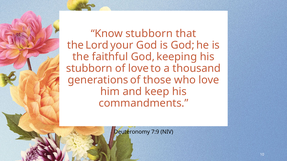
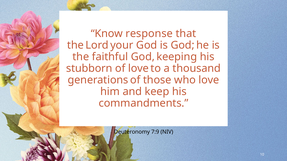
Know stubborn: stubborn -> response (149, 34)
